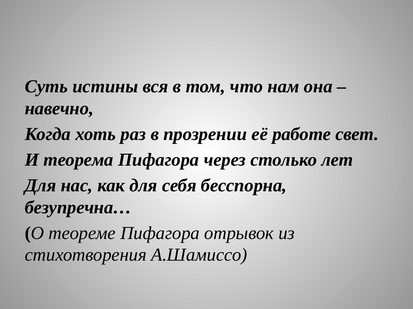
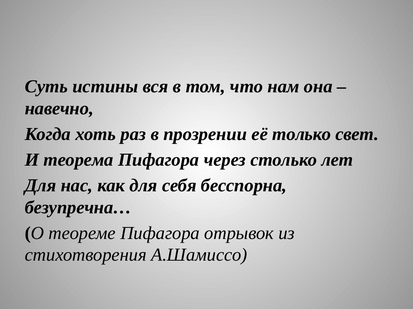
работе: работе -> только (302, 134)
